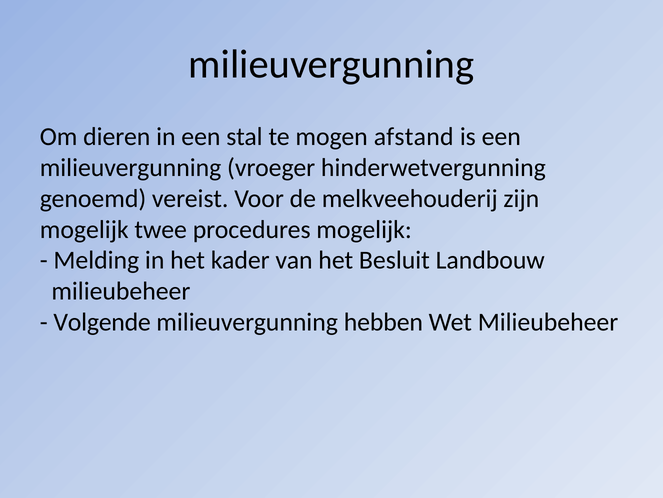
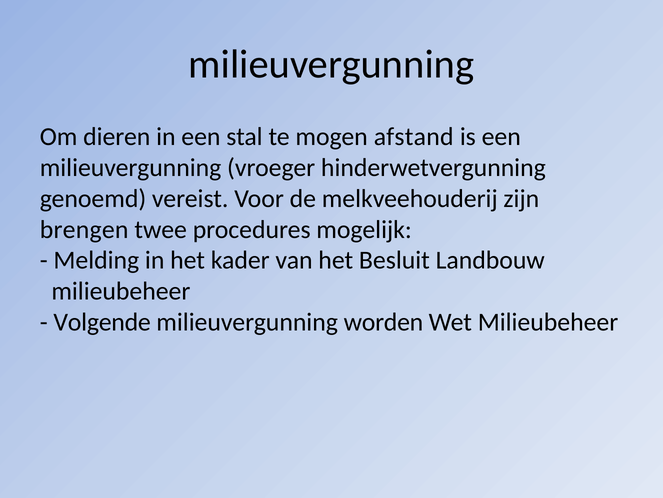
mogelijk: mogelijk -> brengen (84, 229)
hebben: hebben -> worden (383, 322)
